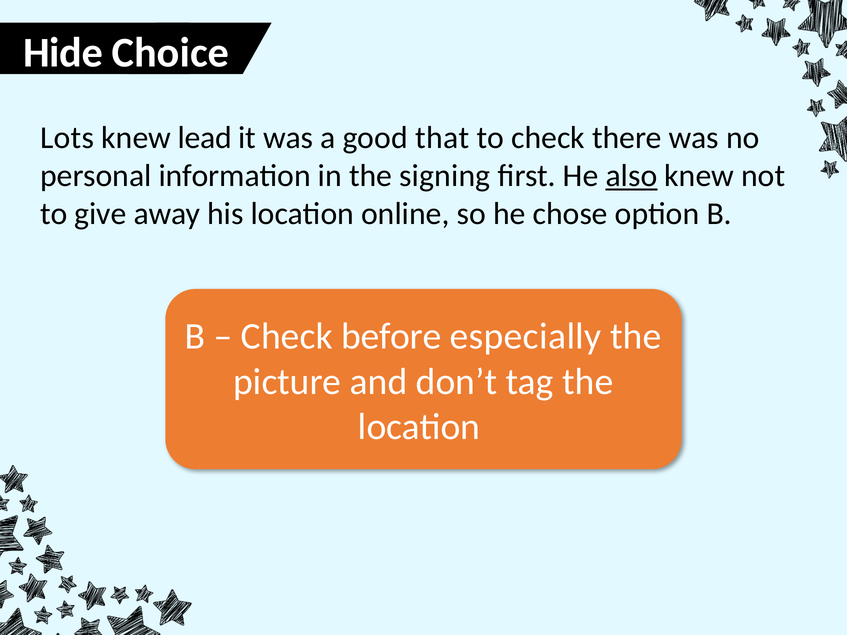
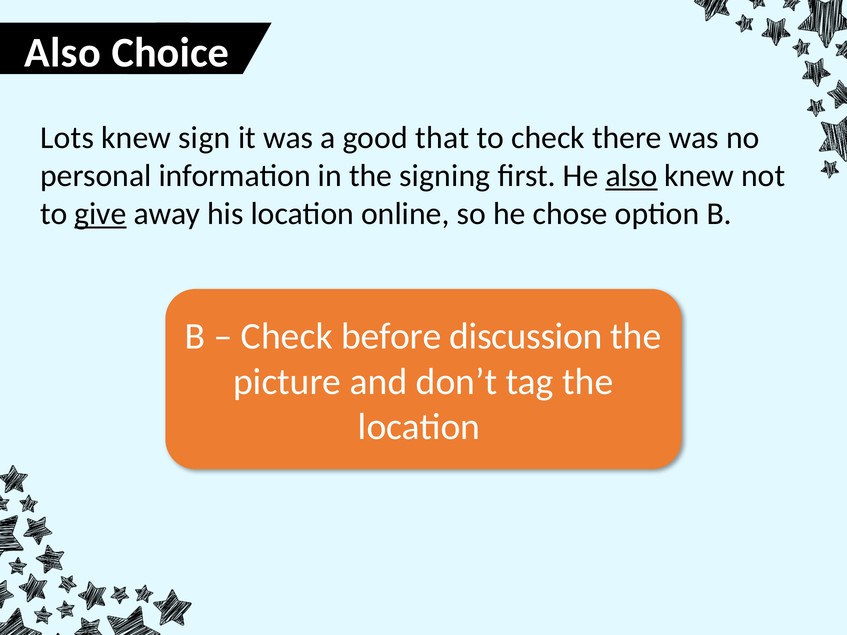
Hide: Hide -> Also (63, 53)
lead: lead -> sign (204, 138)
give underline: none -> present (100, 214)
especially: especially -> discussion (526, 337)
